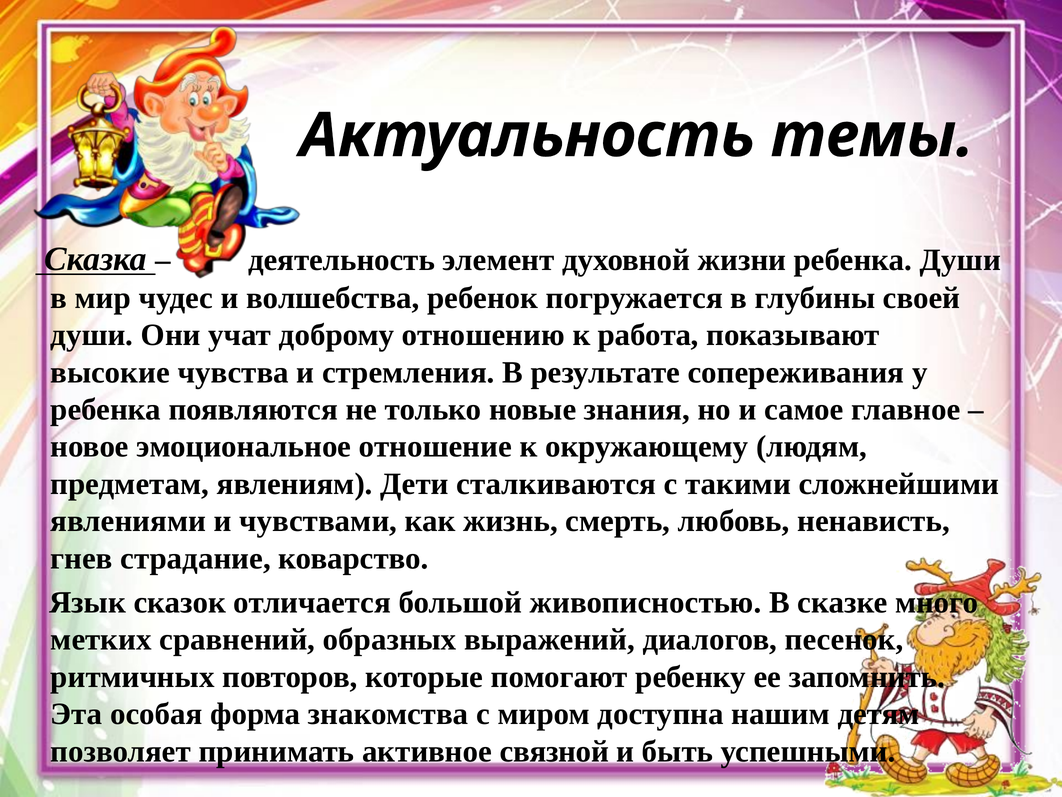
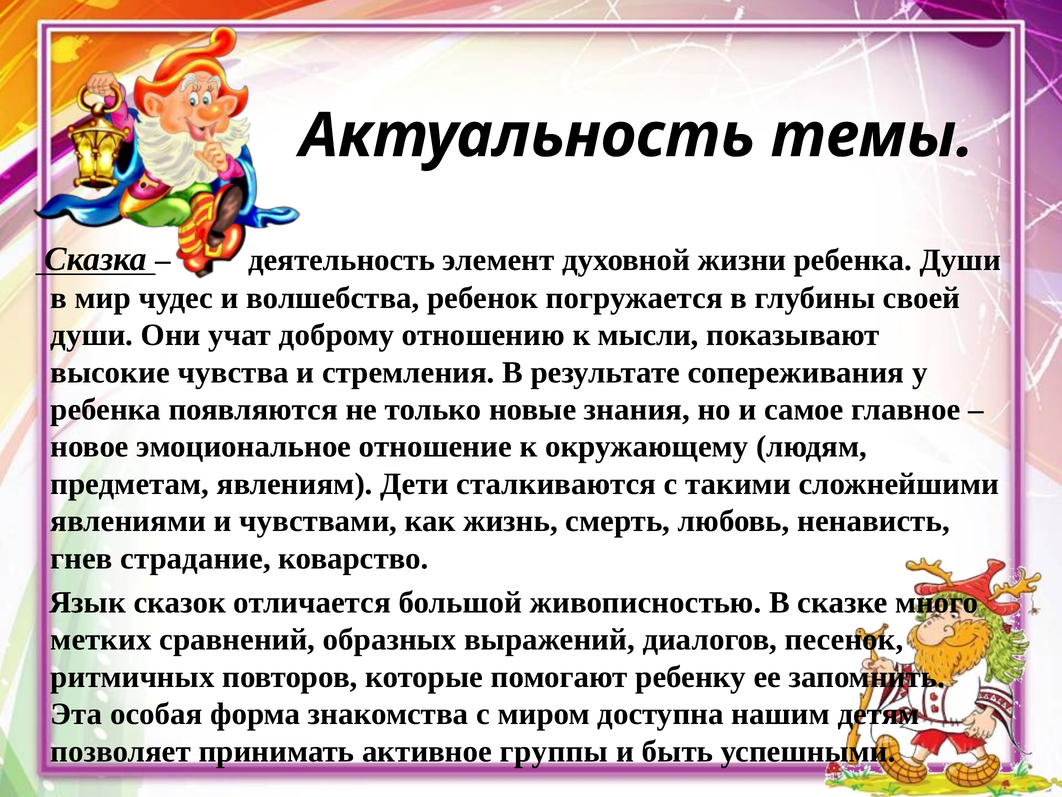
работа: работа -> мысли (648, 335)
связной: связной -> группы (554, 751)
